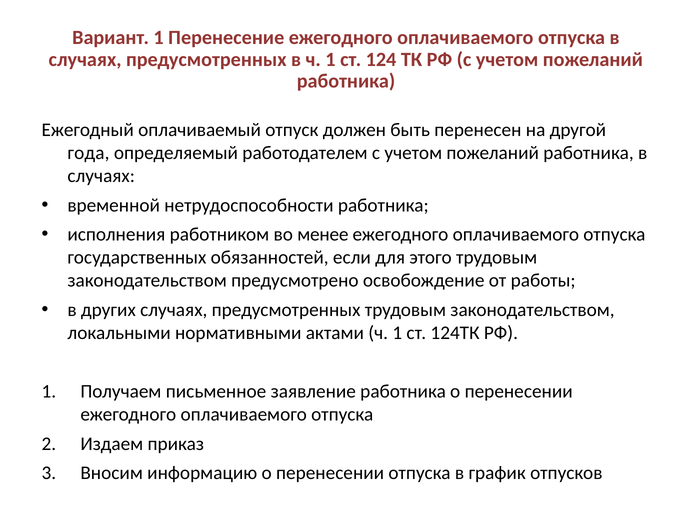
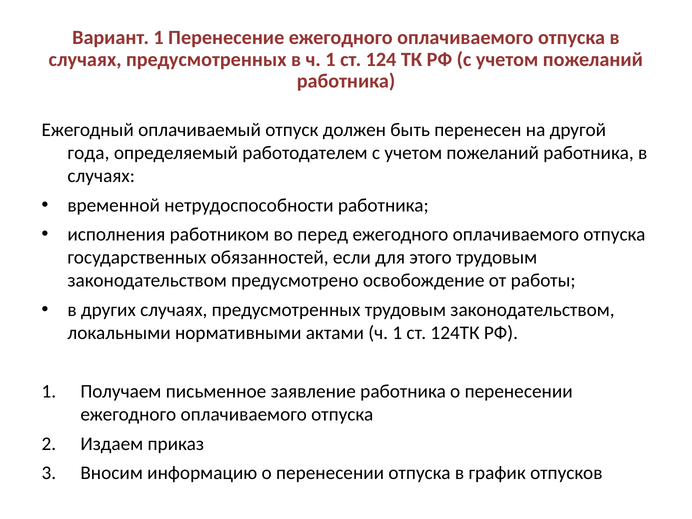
менее: менее -> перед (323, 234)
